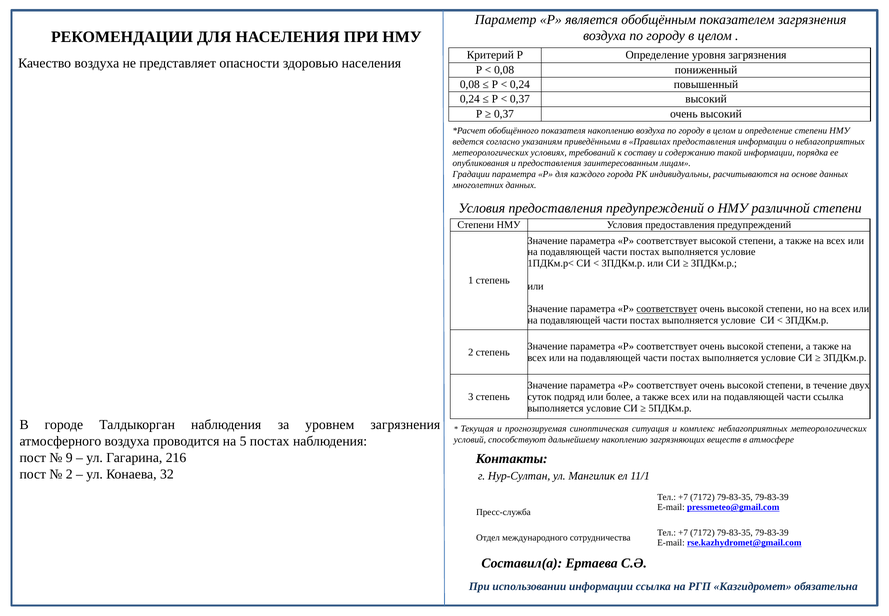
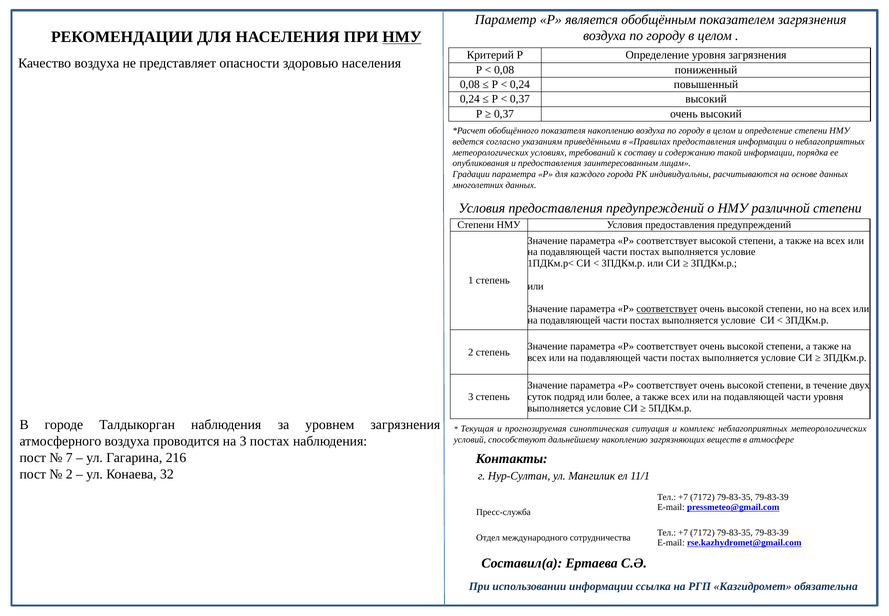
НМУ underline: none -> present (402, 37)
части ссылка: ссылка -> уровня (828, 396)
на 5: 5 -> 3 (243, 441)
9: 9 -> 7 (69, 457)
